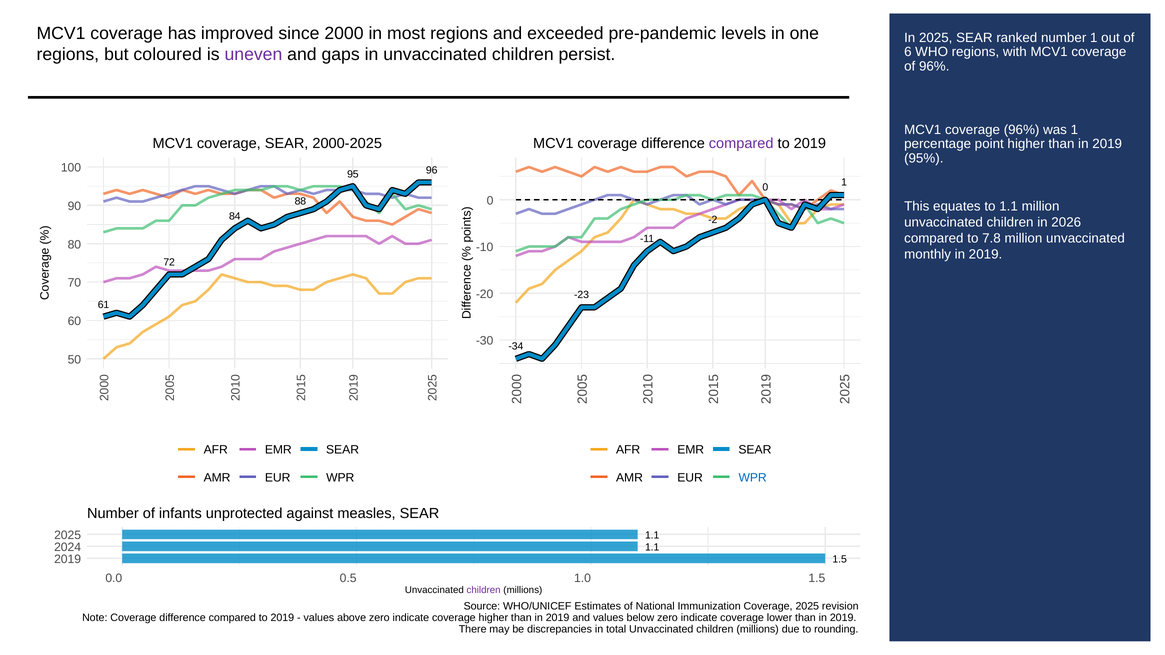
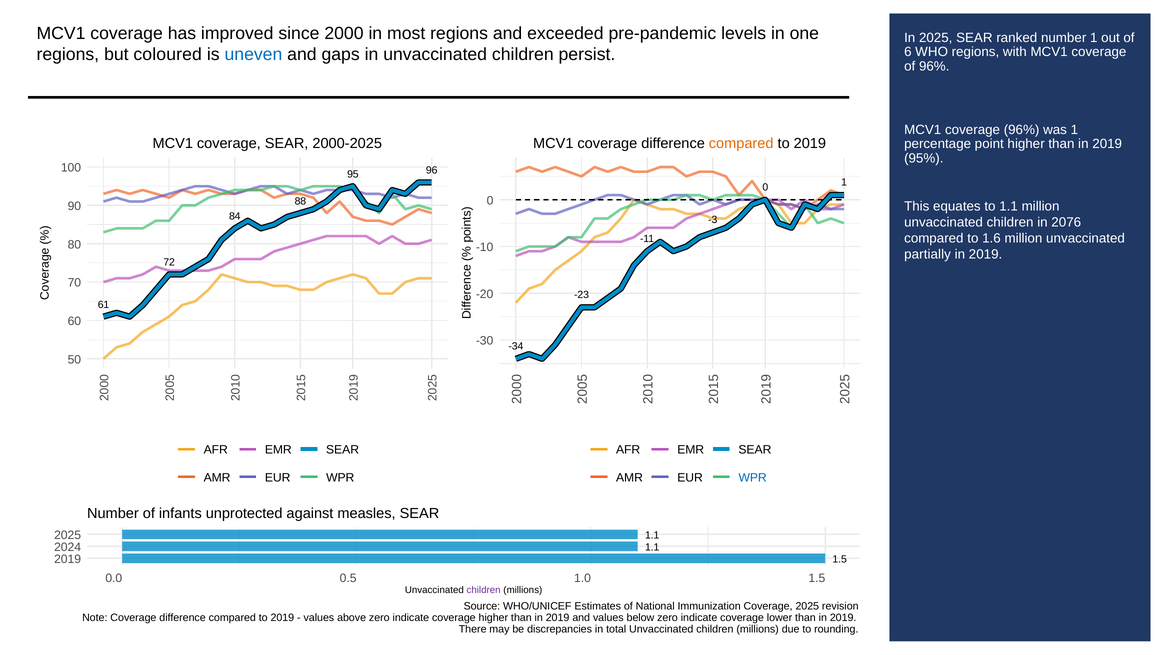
uneven colour: purple -> blue (253, 55)
compared colour: purple -> orange (741, 144)
-2: -2 -> -3 (713, 220)
2026: 2026 -> 2076 (1066, 222)
7.8: 7.8 -> 1.6 (991, 238)
monthly: monthly -> partially (928, 254)
